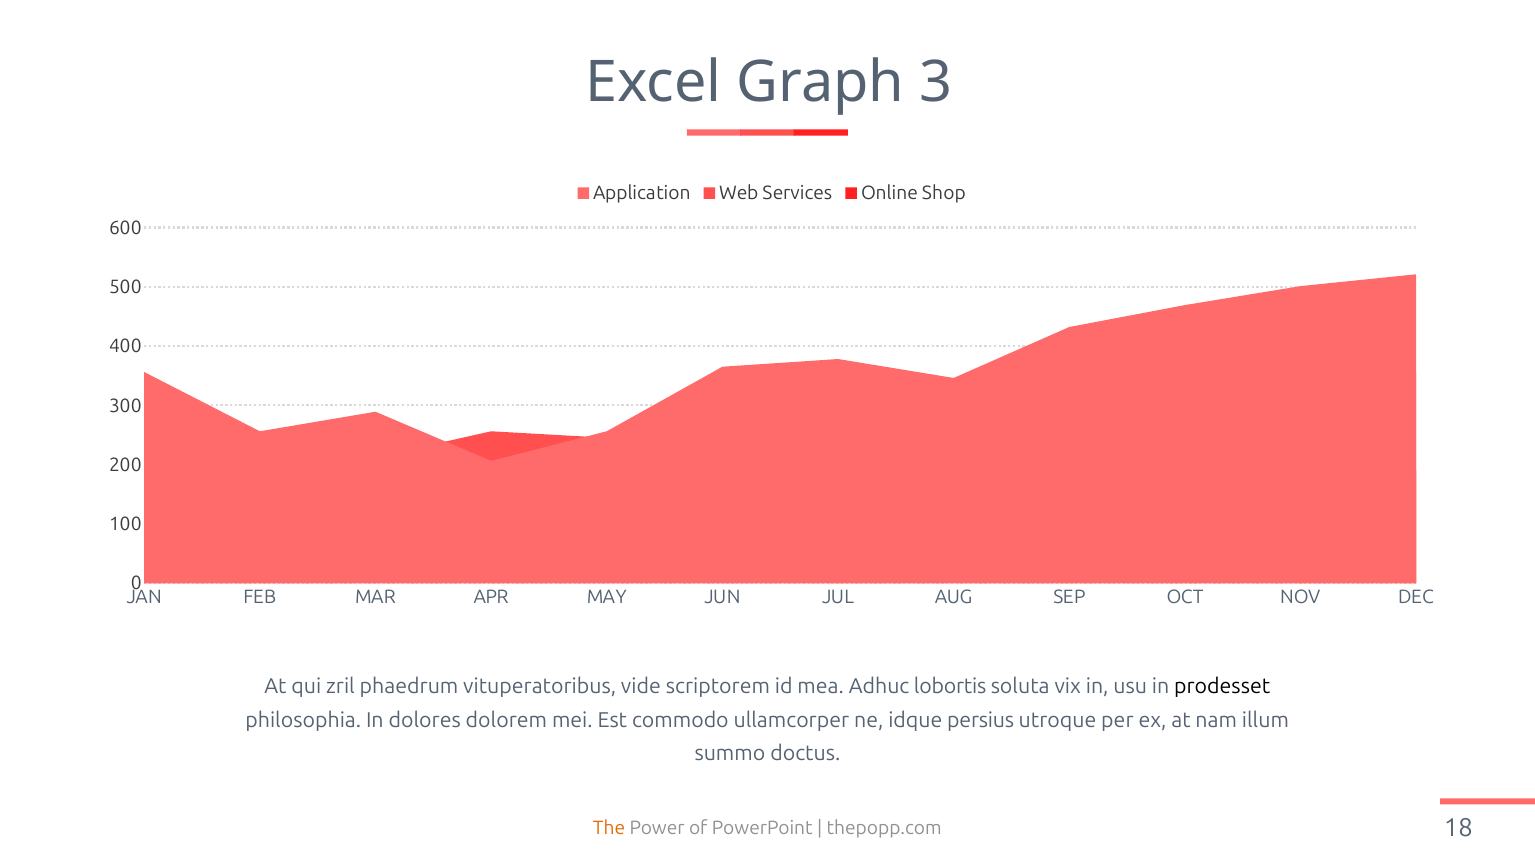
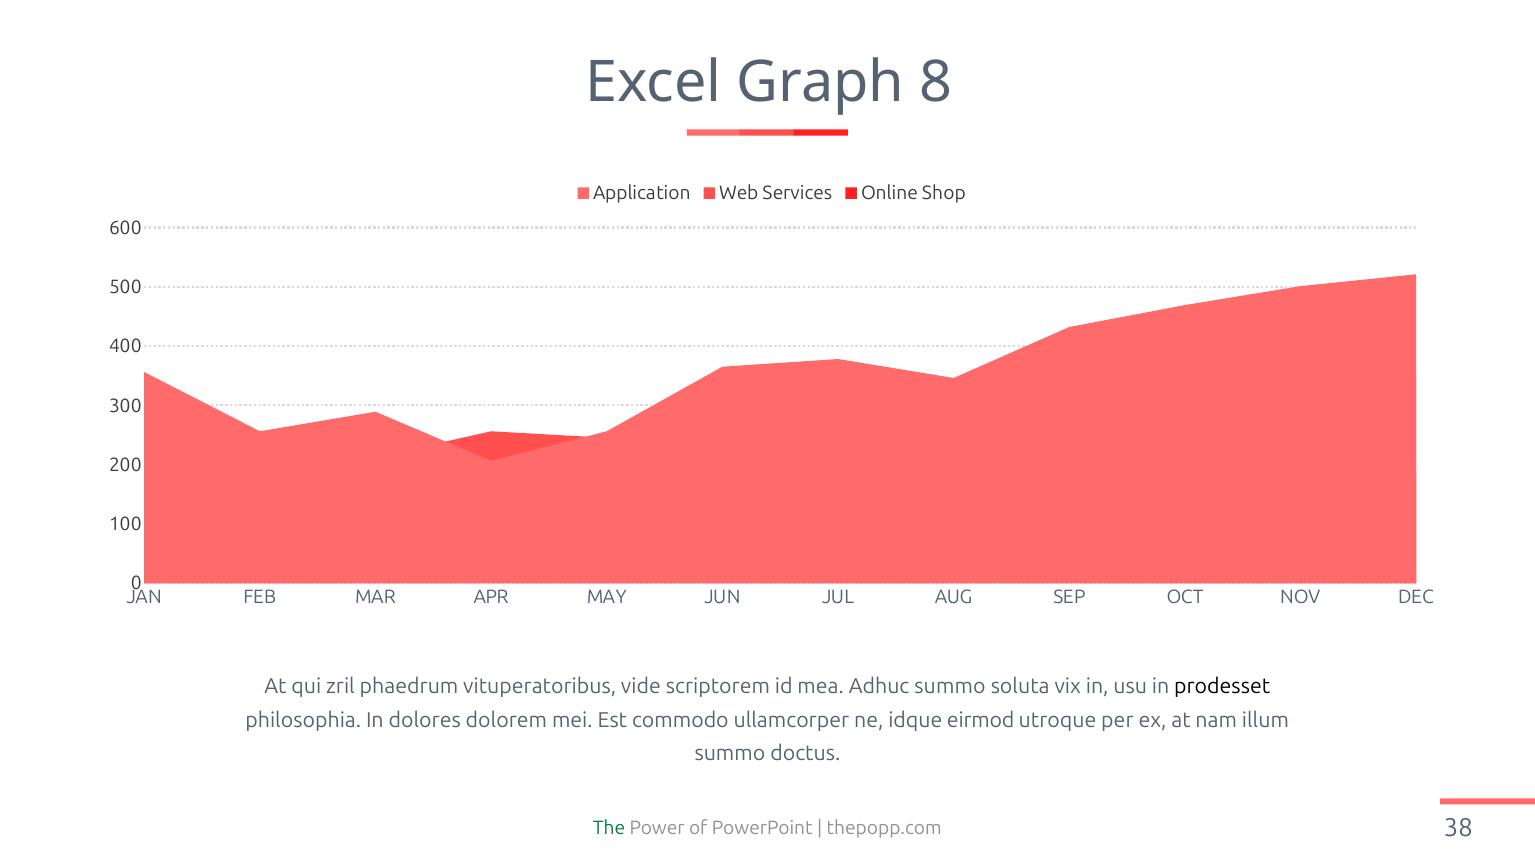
3: 3 -> 8 (936, 83)
Adhuc lobortis: lobortis -> summo (950, 687)
persius: persius -> eirmod (981, 720)
The colour: orange -> green (609, 829)
18: 18 -> 38 (1458, 828)
